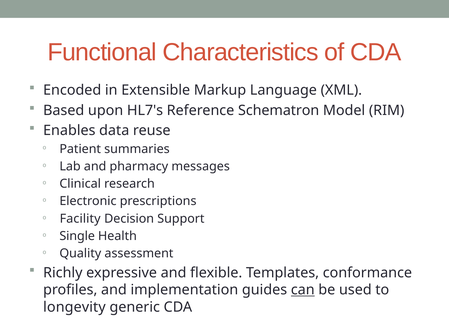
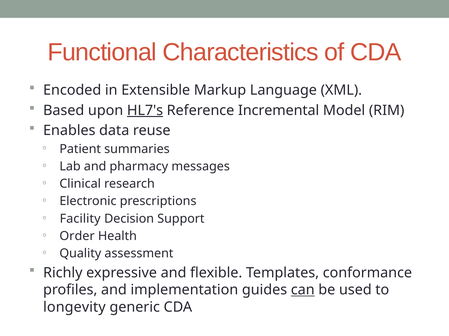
HL7's underline: none -> present (145, 111)
Schematron: Schematron -> Incremental (279, 111)
Single: Single -> Order (77, 237)
